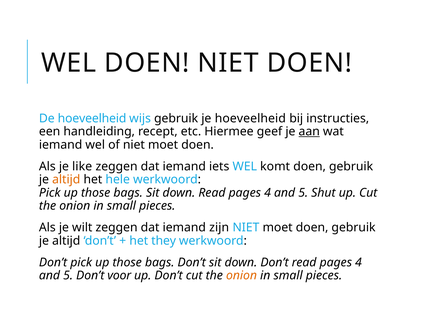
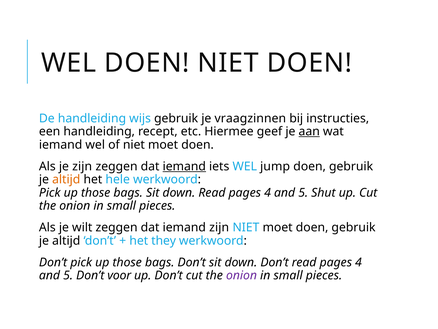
De hoeveelheid: hoeveelheid -> handleiding (92, 118)
je hoeveelheid: hoeveelheid -> vraagzinnen (250, 118)
je like: like -> zijn (82, 166)
iemand underline: none -> present (184, 166)
komt: komt -> jump (275, 166)
onion colour: orange -> purple (241, 275)
